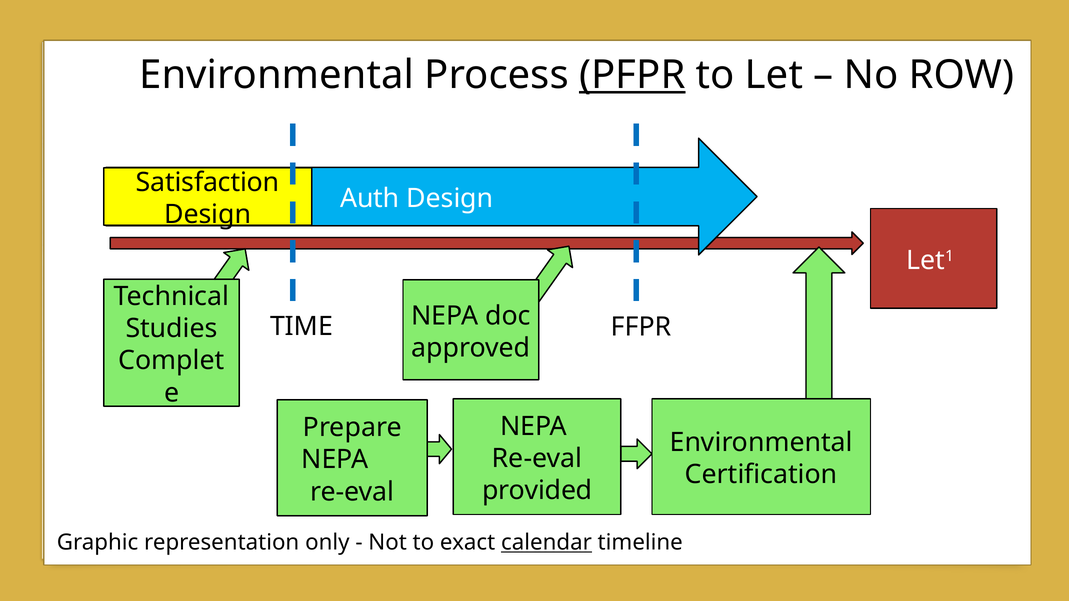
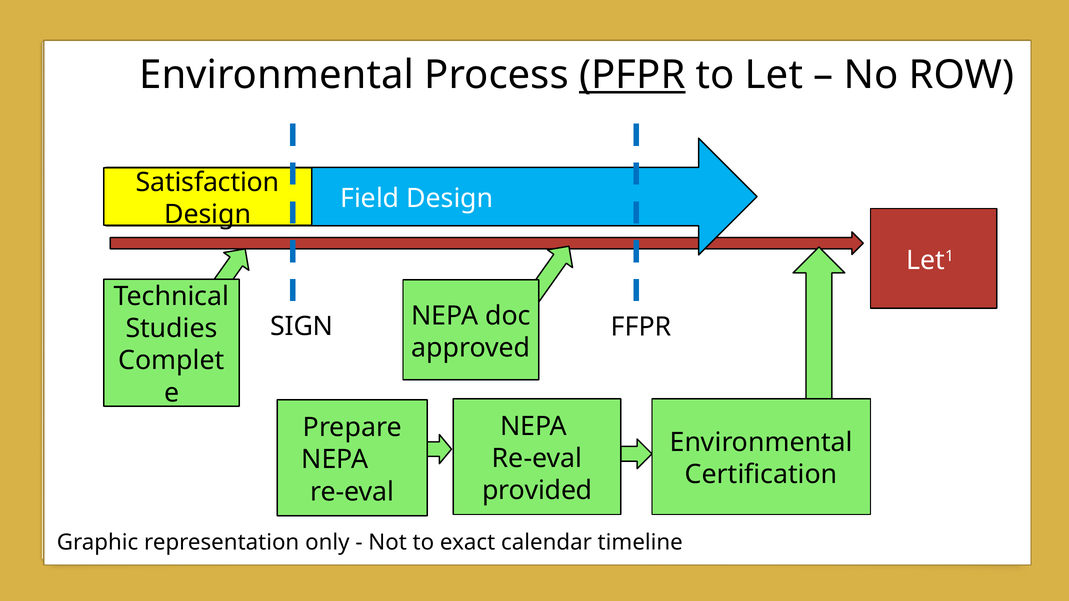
Auth: Auth -> Field (370, 199)
TIME: TIME -> SIGN (302, 327)
calendar underline: present -> none (546, 543)
